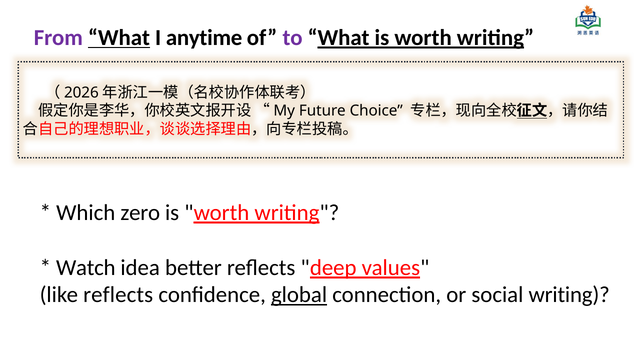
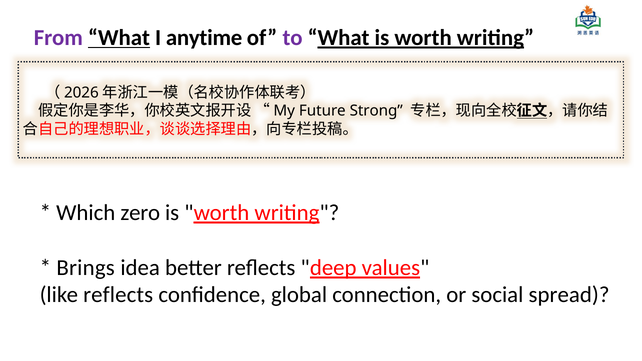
Choice: Choice -> Strong (376, 111)
Watch: Watch -> Brings (86, 268)
global underline: present -> none (299, 295)
social writing: writing -> spread (569, 295)
